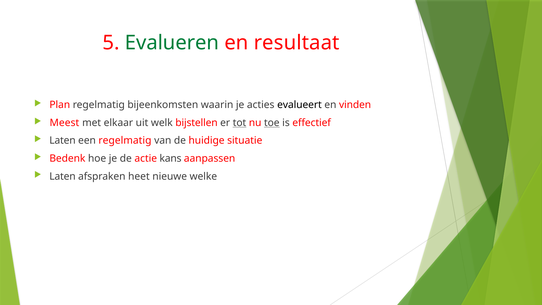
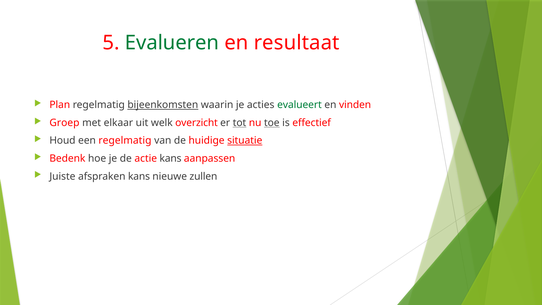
bijeenkomsten underline: none -> present (163, 105)
evalueert colour: black -> green (299, 105)
Meest: Meest -> Groep (64, 123)
bijstellen: bijstellen -> overzicht (197, 123)
Laten: Laten -> Houd (62, 141)
situatie underline: none -> present (245, 141)
Laten: Laten -> Juiste (62, 176)
afspraken heet: heet -> kans (139, 176)
welke: welke -> zullen (203, 176)
